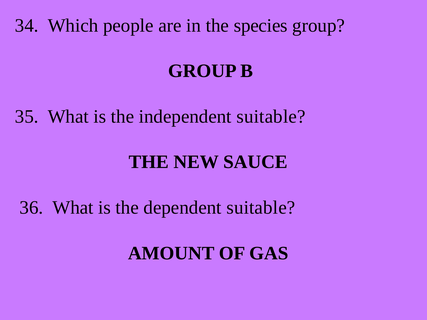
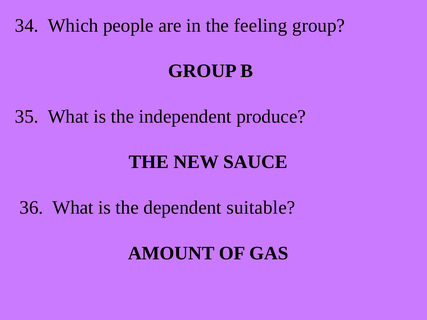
species: species -> feeling (261, 25)
independent suitable: suitable -> produce (271, 117)
